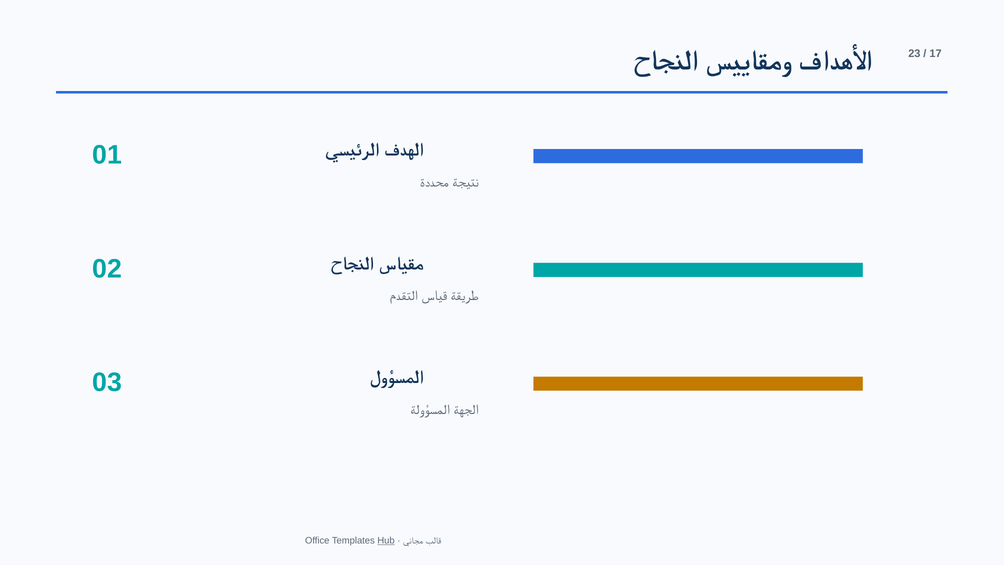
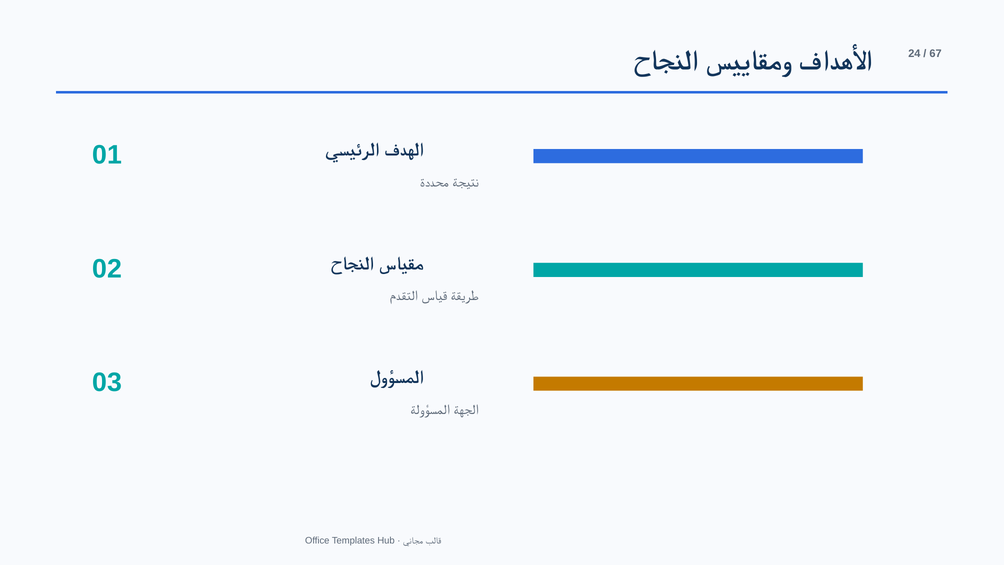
23: 23 -> 24 (914, 53)
17: 17 -> 67 (936, 53)
Hub underline: present -> none (386, 540)
